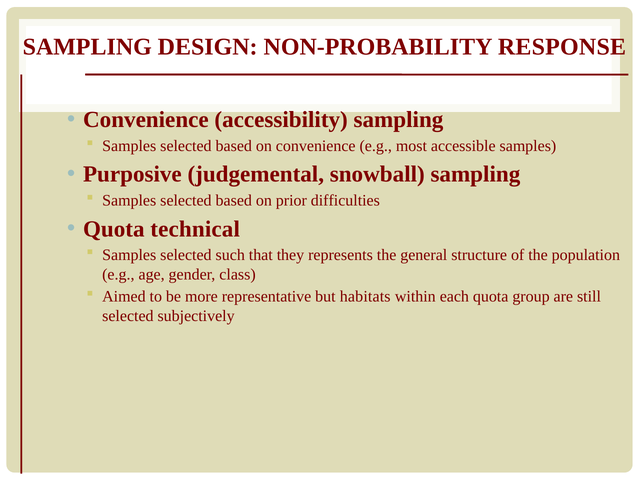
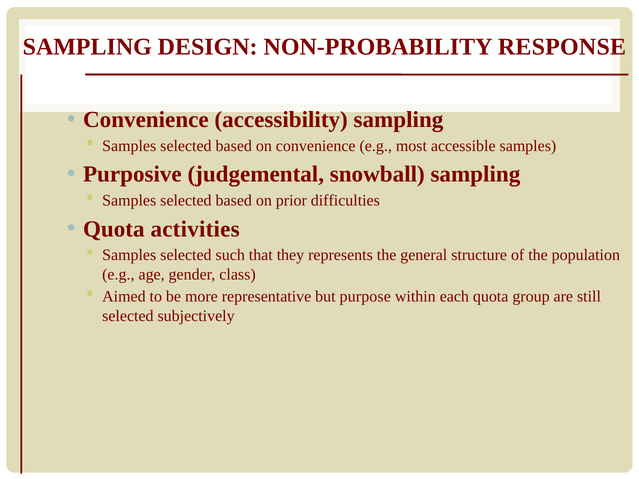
technical: technical -> activities (195, 229)
habitats: habitats -> purpose (365, 297)
